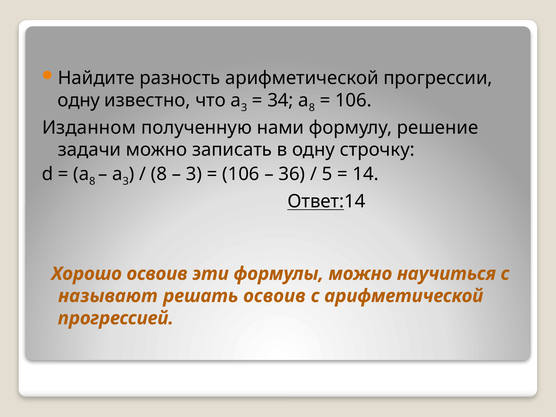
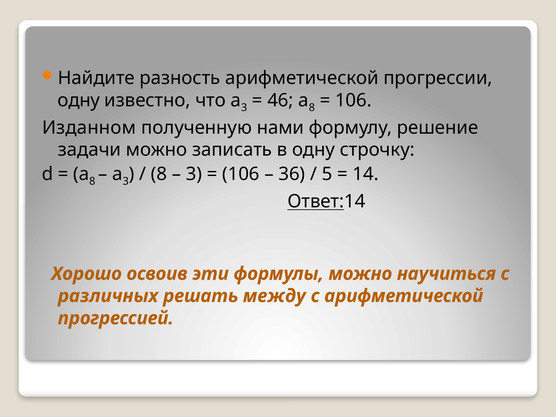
34: 34 -> 46 (280, 100)
называют: называют -> различных (108, 296)
решать освоив: освоив -> между (274, 296)
